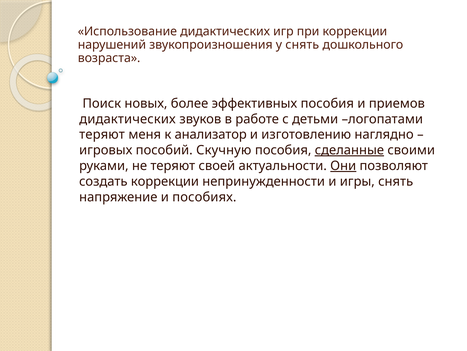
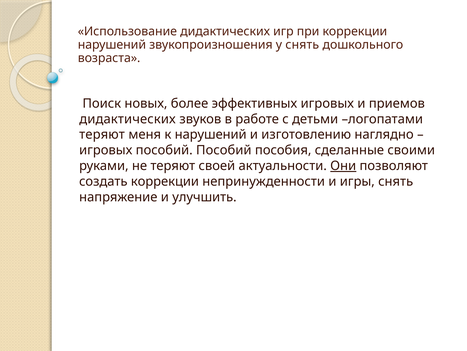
эффективных пособия: пособия -> игровых (327, 103)
к анализатор: анализатор -> нарушений (211, 134)
пособий Скучную: Скучную -> Пособий (224, 150)
сделанные underline: present -> none (349, 150)
пособиях: пособиях -> улучшить (204, 197)
